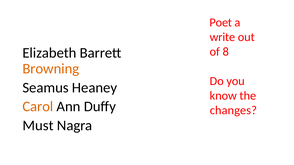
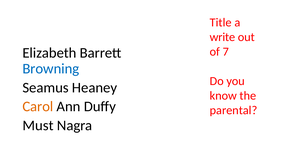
Poet: Poet -> Title (221, 22)
8: 8 -> 7 (226, 52)
Browning colour: orange -> blue (51, 69)
changes: changes -> parental (233, 111)
